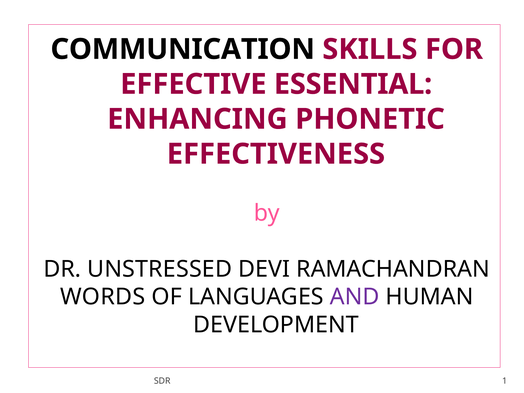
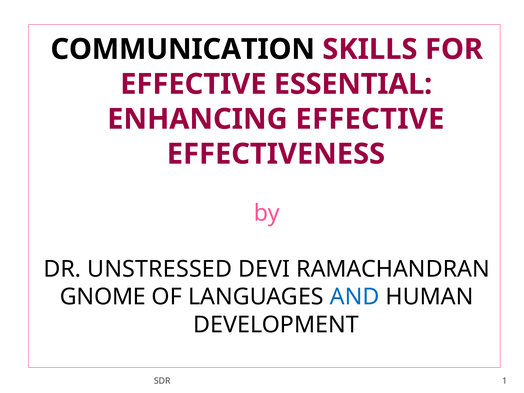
ENHANCING PHONETIC: PHONETIC -> EFFECTIVE (370, 119)
WORDS: WORDS -> GNOME (103, 297)
AND colour: purple -> blue (355, 297)
